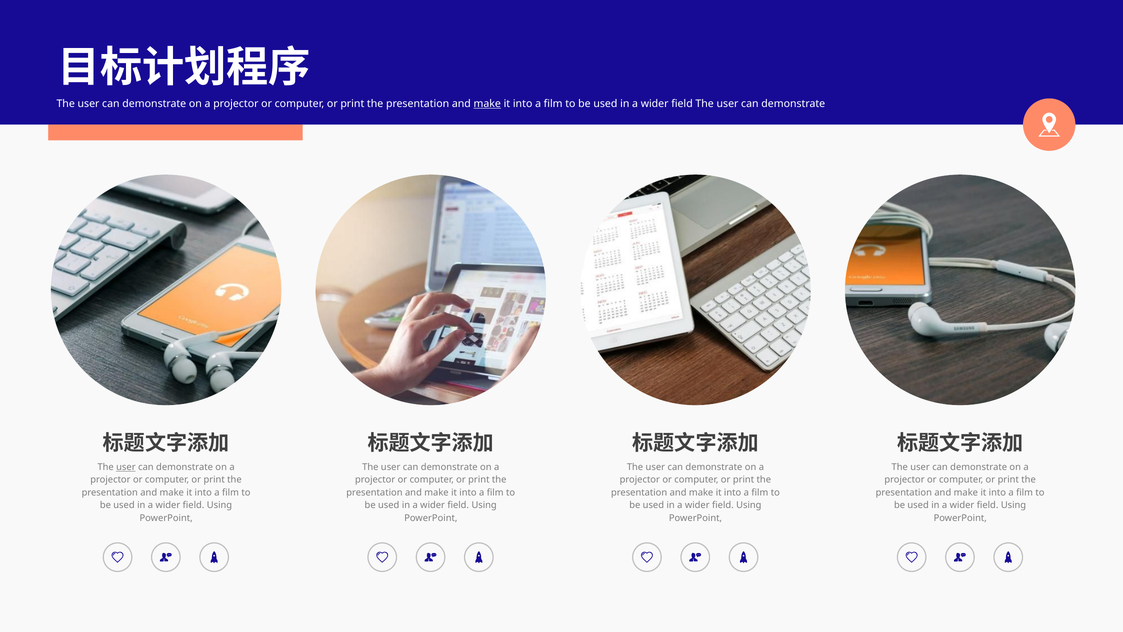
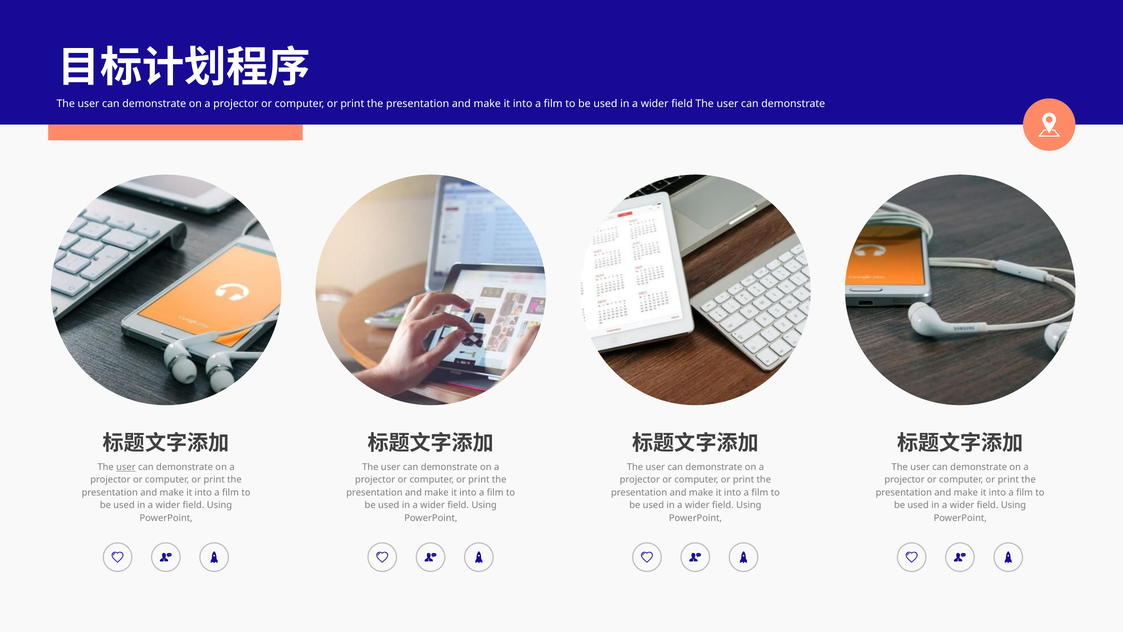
make underline: present -> none (487, 104)
